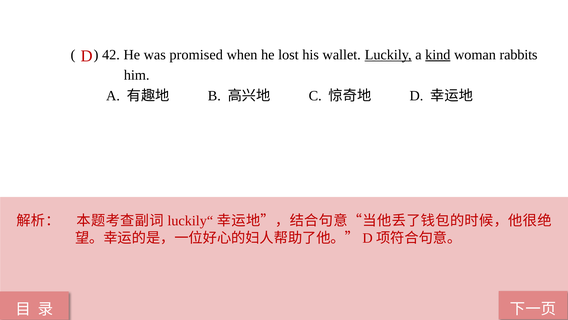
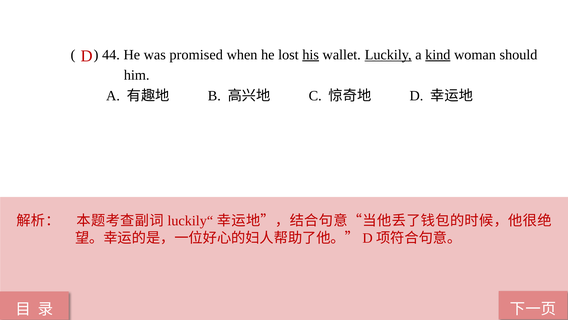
42: 42 -> 44 (111, 55)
his underline: none -> present (311, 55)
rabbits: rabbits -> should (518, 55)
